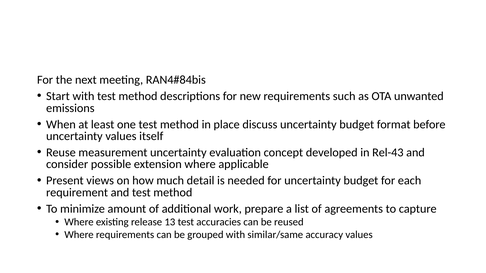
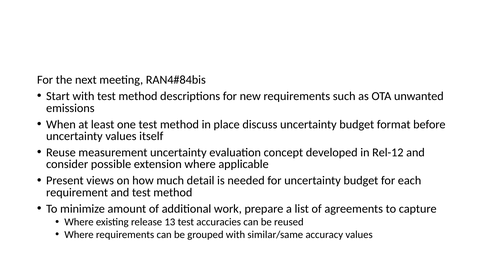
Rel-43: Rel-43 -> Rel-12 (388, 153)
